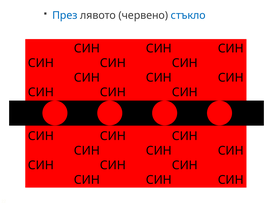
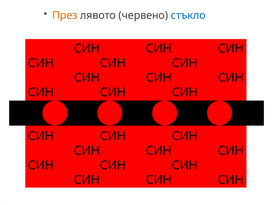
През colour: blue -> orange (65, 15)
